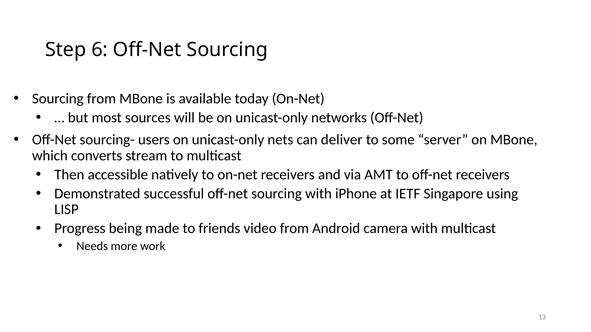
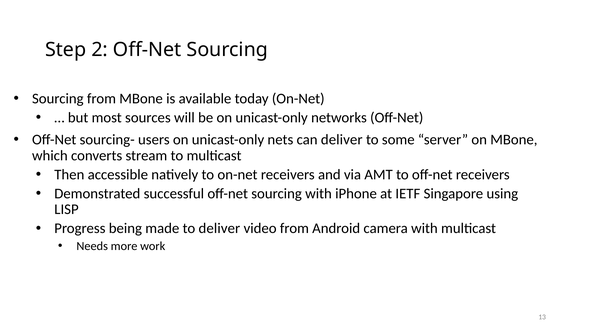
6: 6 -> 2 (100, 50)
to friends: friends -> deliver (219, 229)
